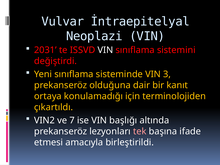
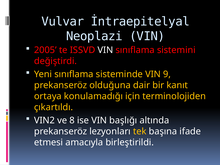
2031: 2031 -> 2005 (45, 50)
3: 3 -> 9 (167, 74)
7: 7 -> 8 (72, 120)
tek colour: pink -> yellow (140, 131)
